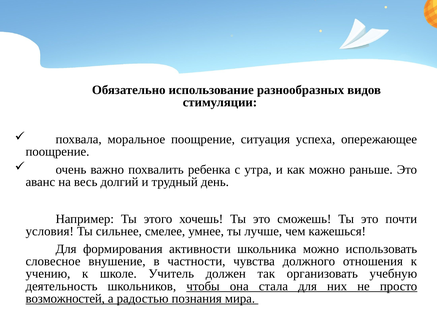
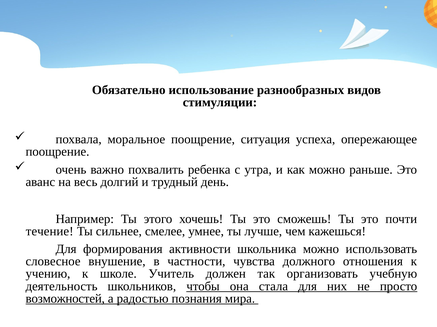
условия: условия -> течение (50, 232)
